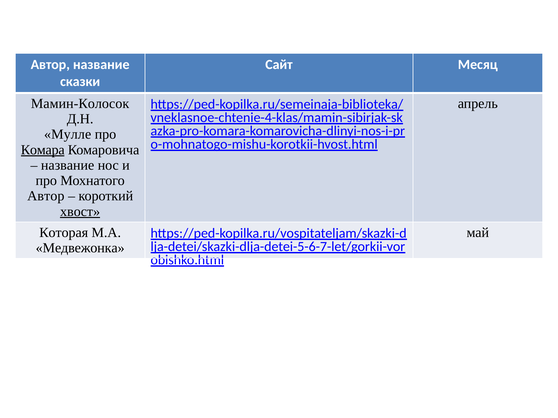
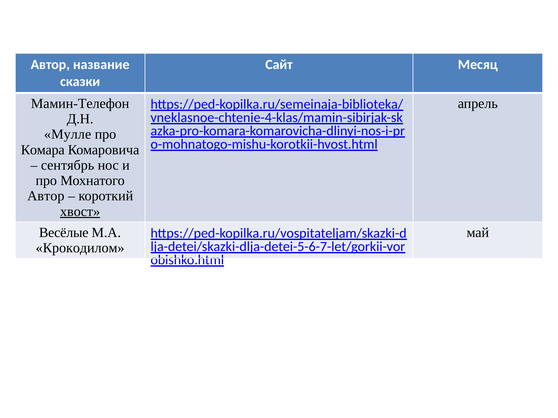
Мамин-Колосок: Мамин-Колосок -> Мамин-Телефон (80, 104)
Комара underline: present -> none (43, 150)
название: название -> сентябрь (68, 165)
Которая: Которая -> Весёлые (64, 233)
Медвежонка: Медвежонка -> Крокодилом (80, 248)
